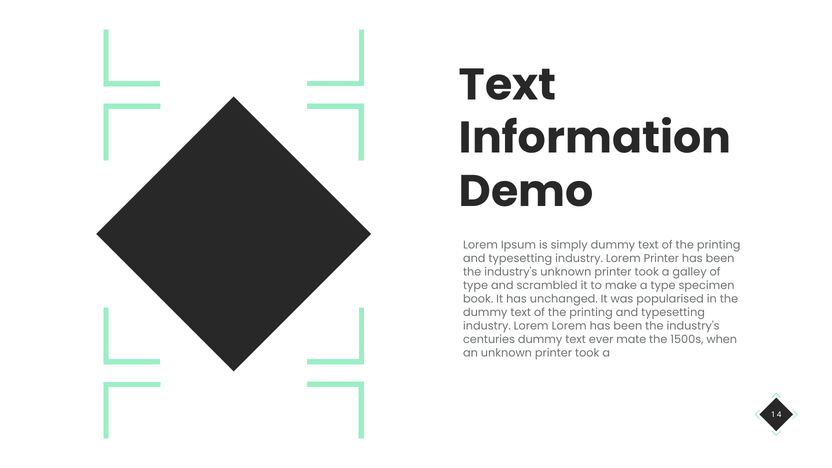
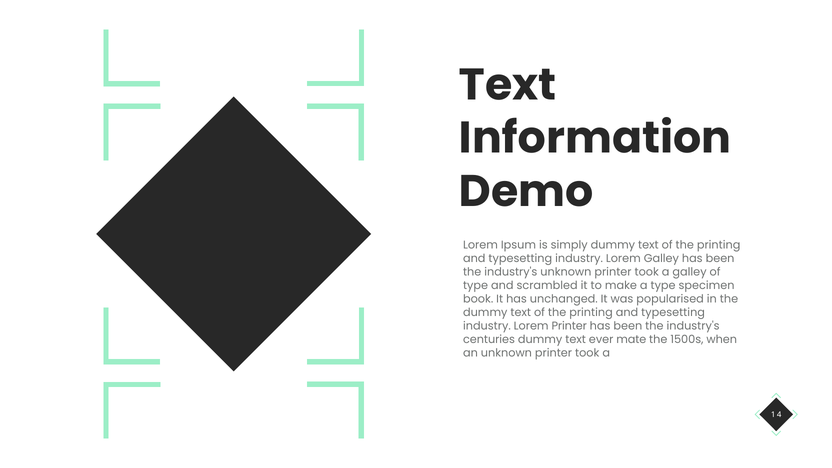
Lorem Printer: Printer -> Galley (661, 258)
Lorem Lorem: Lorem -> Printer (569, 326)
